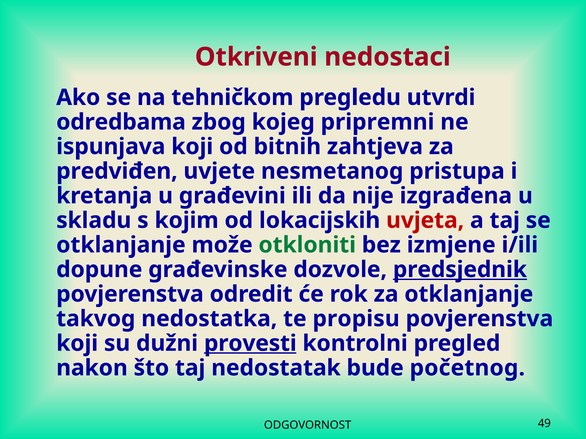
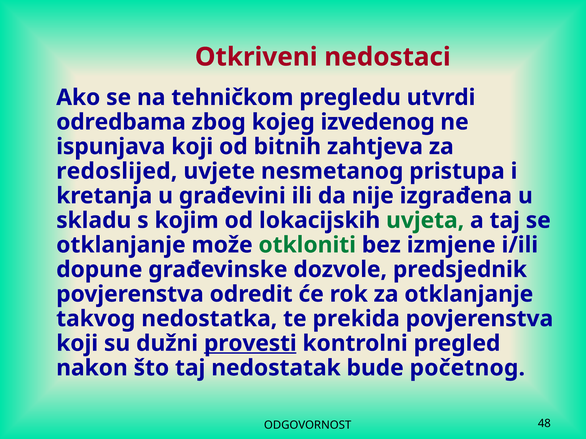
pripremni: pripremni -> izvedenog (378, 122)
predviđen: predviđen -> redoslijed (117, 171)
uvjeta colour: red -> green (425, 221)
predsjednik underline: present -> none (460, 270)
propisu: propisu -> prekida (356, 319)
49: 49 -> 48 (544, 424)
